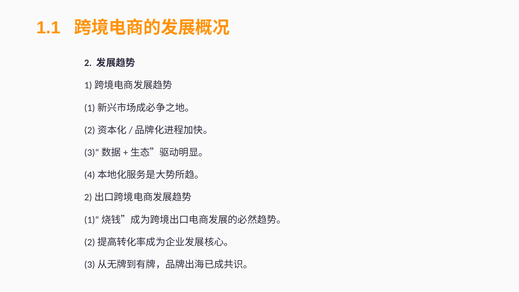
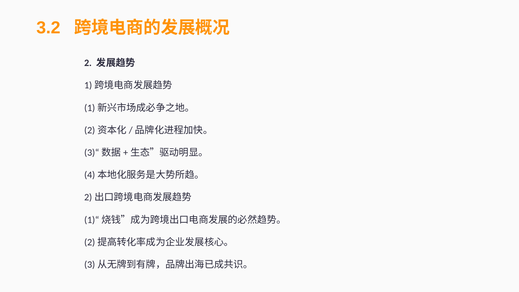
1.1: 1.1 -> 3.2 (48, 28)
